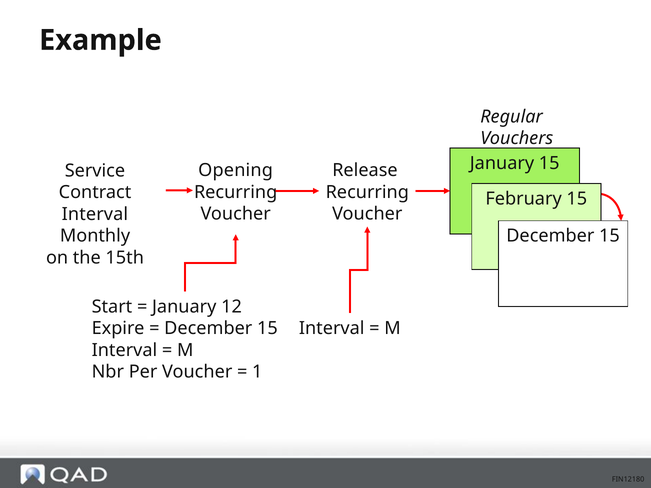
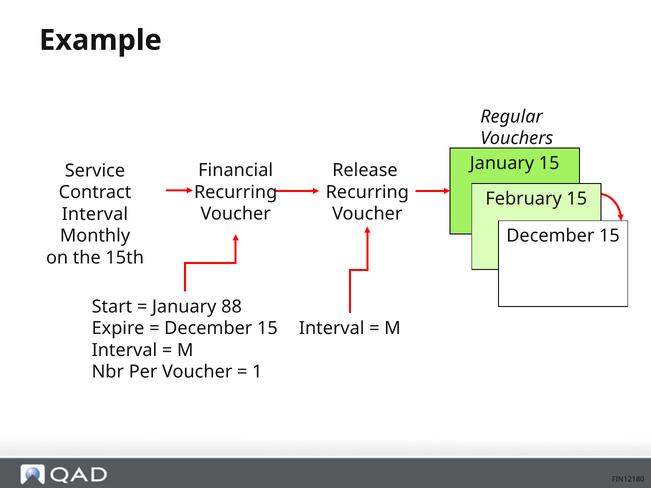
Opening: Opening -> Financial (236, 171)
12: 12 -> 88 (232, 307)
